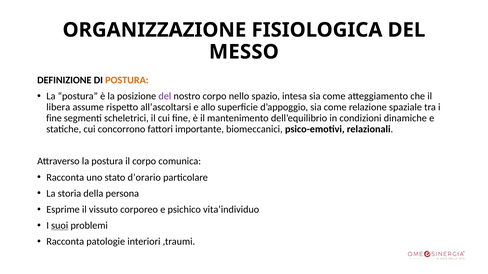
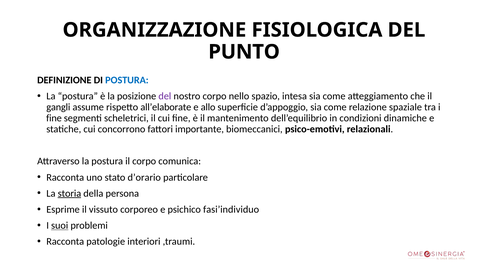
MESSO: MESSO -> PUNTO (244, 52)
POSTURA colour: orange -> blue (127, 80)
libera: libera -> gangli (58, 107)
all’ascoltarsi: all’ascoltarsi -> all’elaborate (166, 107)
storia underline: none -> present (69, 194)
vita’individuo: vita’individuo -> fasi’individuo (231, 210)
